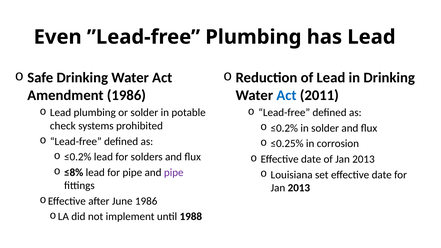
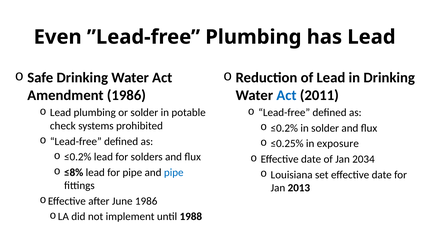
corrosion: corrosion -> exposure (338, 144)
of Jan 2013: 2013 -> 2034 (363, 159)
pipe colour: purple -> blue (174, 172)
